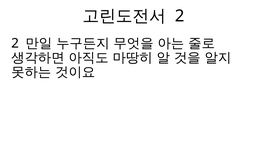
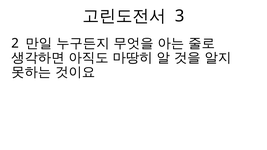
2: 2 -> 3 (180, 16)
